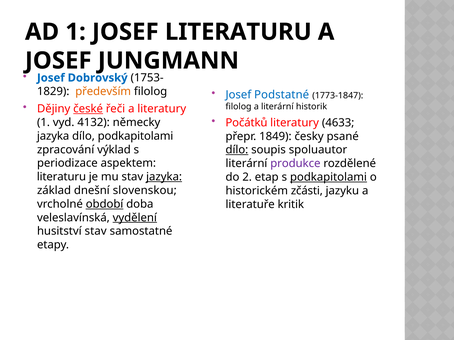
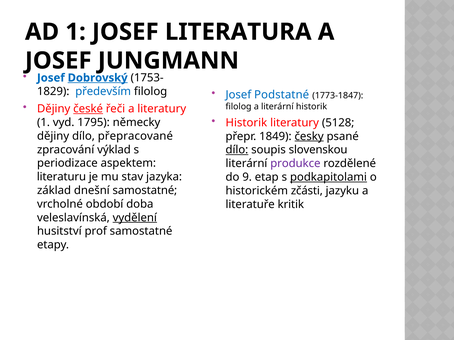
JOSEF LITERATURU: LITERATURU -> LITERATURA (238, 32)
Dobrovský underline: none -> present (98, 78)
především colour: orange -> blue (103, 92)
Počátků: Počátků -> Historik (246, 123)
4633: 4633 -> 5128 (338, 123)
4132: 4132 -> 1795 (94, 123)
jazyka: jazyka -> dějiny (53, 136)
dílo podkapitolami: podkapitolami -> přepracované (135, 136)
česky underline: none -> present (309, 136)
spoluautor: spoluautor -> slovenskou (318, 150)
jazyka underline: present -> none (164, 177)
2: 2 -> 9 (247, 177)
dnešní slovenskou: slovenskou -> samostatné (145, 191)
období underline: present -> none (105, 204)
husitství stav: stav -> prof (96, 232)
